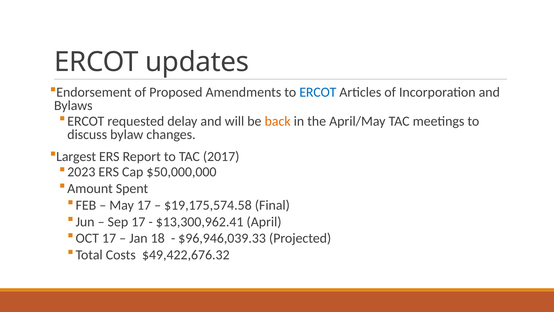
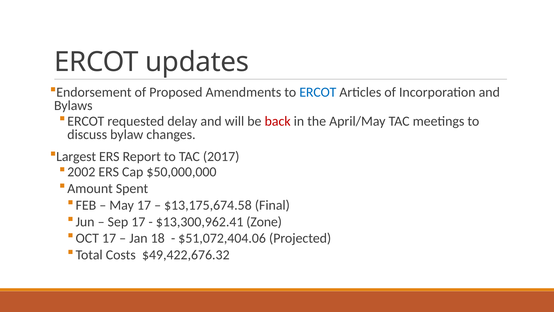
back colour: orange -> red (278, 121)
2023: 2023 -> 2002 (81, 172)
$19,175,574.58: $19,175,574.58 -> $13,175,674.58 (208, 205)
April: April -> Zone (264, 222)
$96,946,039.33: $96,946,039.33 -> $51,072,404.06 (222, 238)
